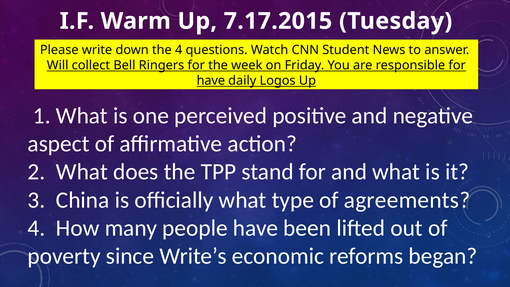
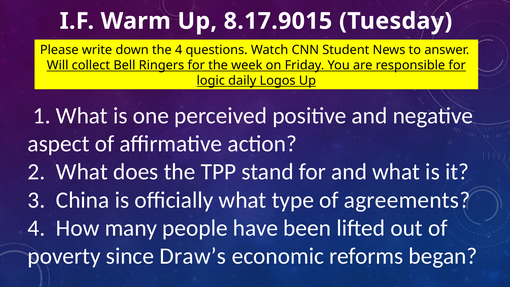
7.17.2015: 7.17.2015 -> 8.17.9015 (278, 21)
have: have -> logic (211, 81)
Write’s: Write’s -> Draw’s (193, 256)
